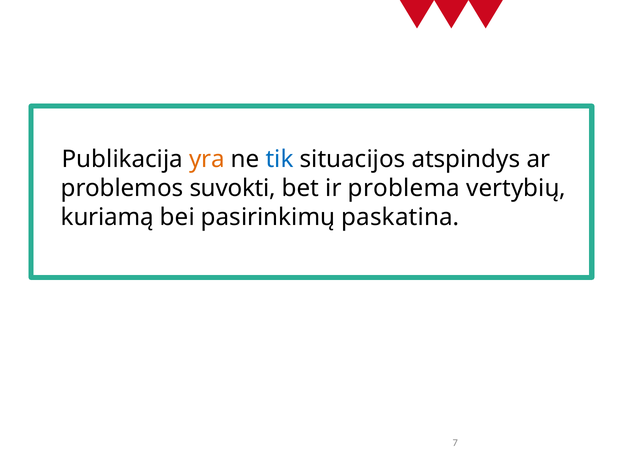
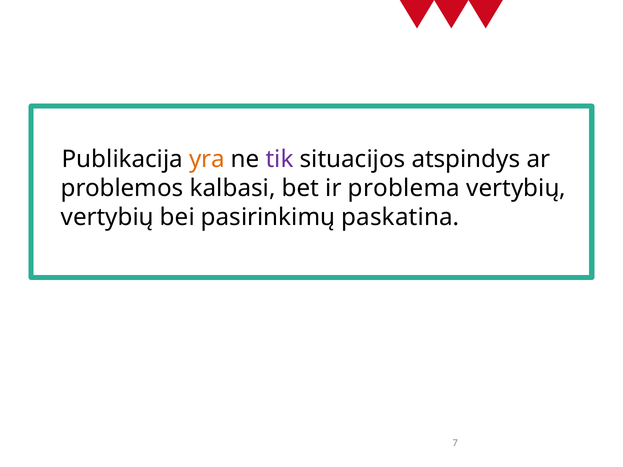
tik colour: blue -> purple (280, 159)
suvokti: suvokti -> kalbasi (233, 188)
kuriamą: kuriamą -> vertybių (107, 218)
